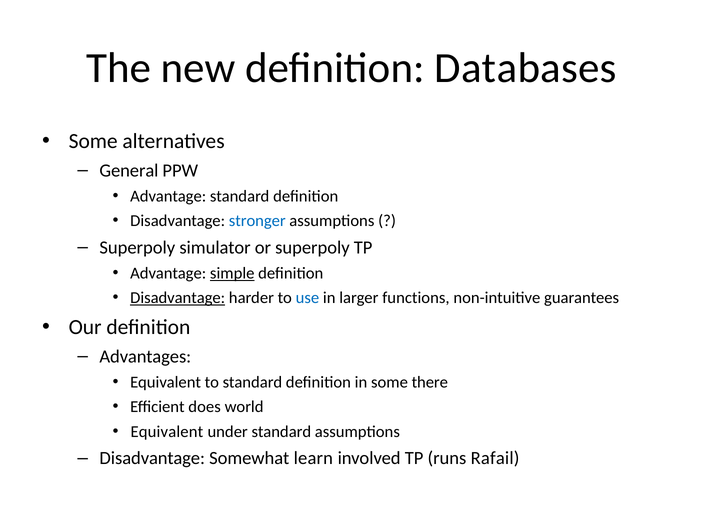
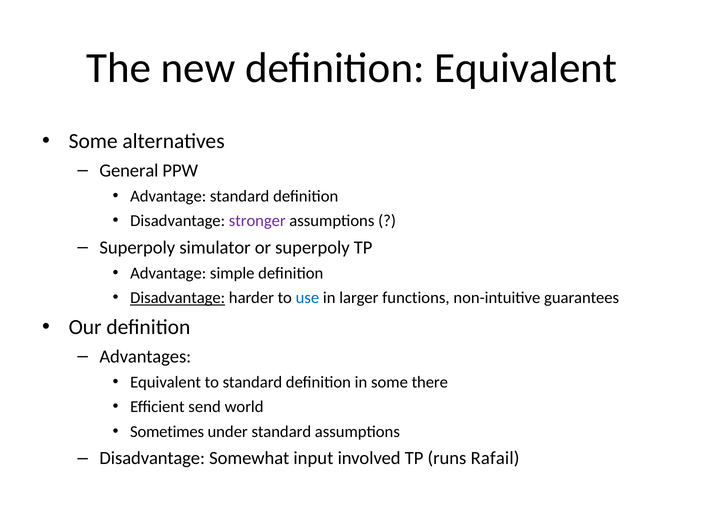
definition Databases: Databases -> Equivalent (526, 68)
stronger colour: blue -> purple (257, 221)
simple underline: present -> none (232, 273)
does: does -> send (205, 407)
Equivalent: Equivalent -> Sometimes (167, 432)
learn: learn -> input (313, 458)
